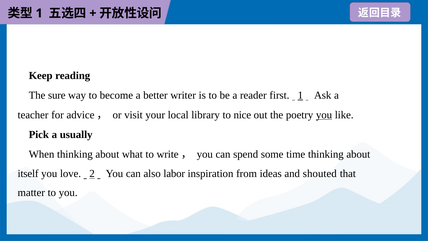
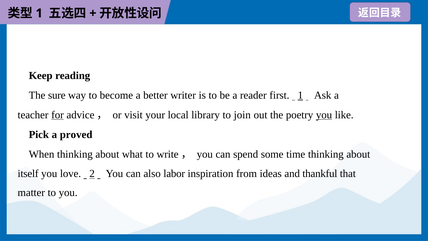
for underline: none -> present (58, 115)
nice: nice -> join (242, 115)
usually: usually -> proved (76, 134)
shouted: shouted -> thankful (320, 174)
